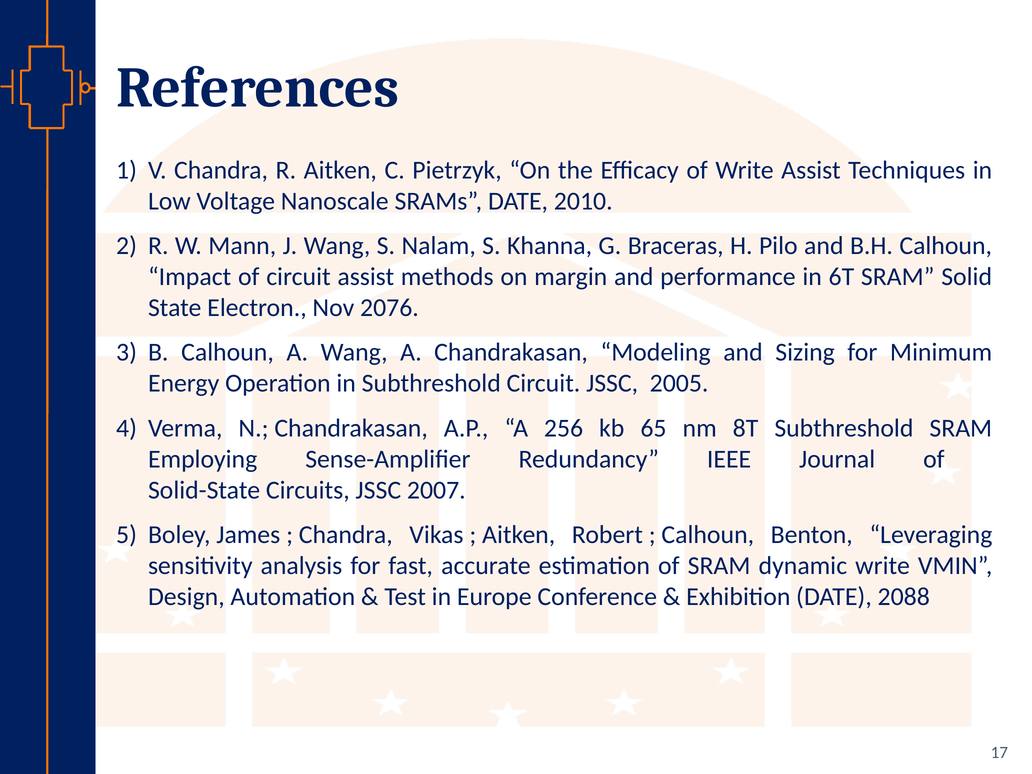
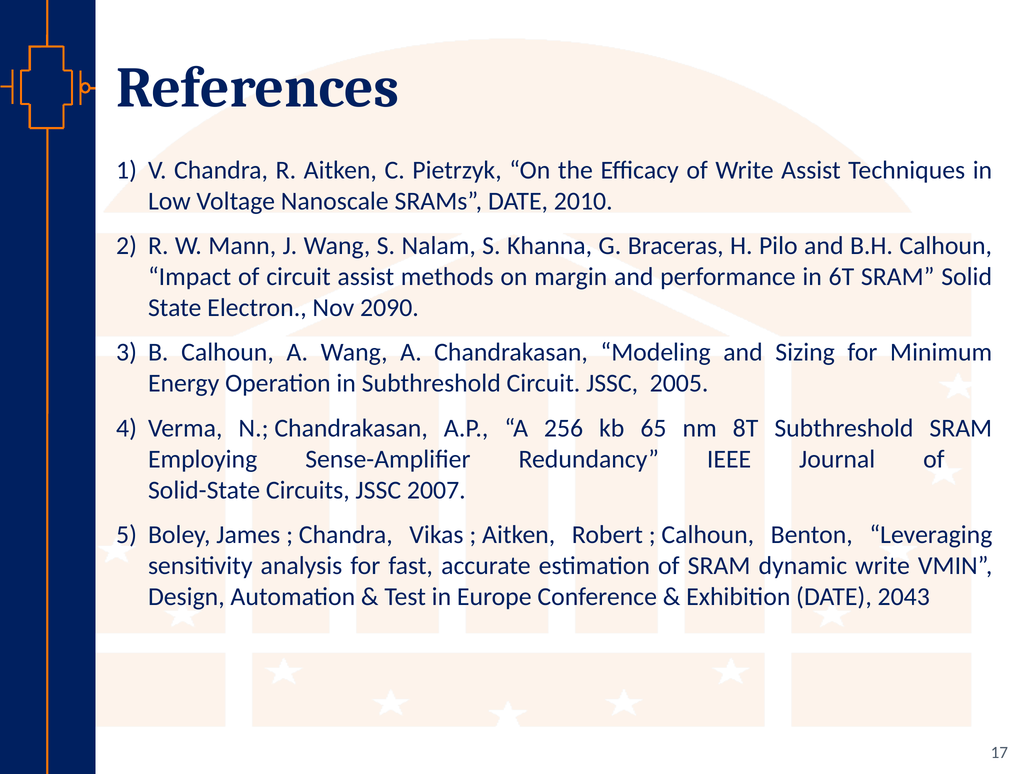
2076: 2076 -> 2090 (389, 308)
2088: 2088 -> 2043 (904, 597)
